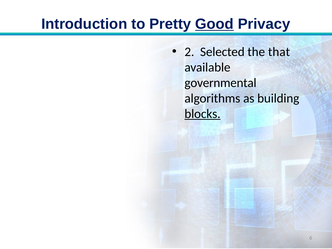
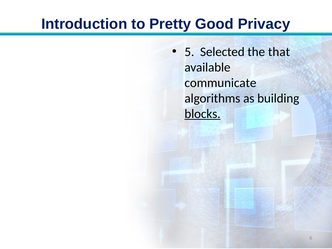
Good underline: present -> none (214, 24)
2: 2 -> 5 (189, 52)
governmental: governmental -> communicate (220, 83)
